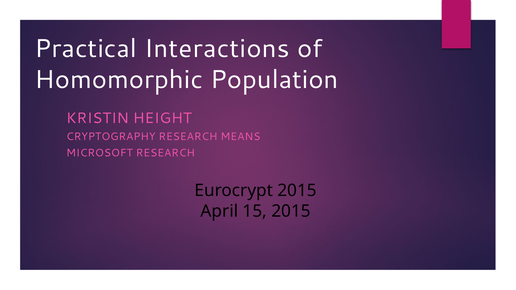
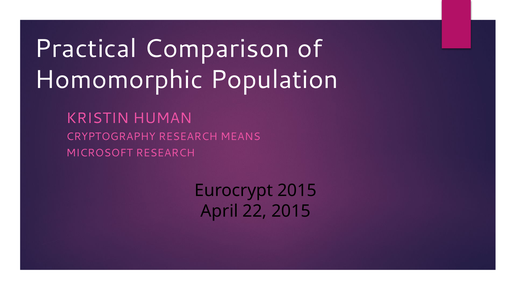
Interactions: Interactions -> Comparison (217, 49)
HEIGHT: HEIGHT -> HUMAN (162, 118)
15: 15 -> 22 (255, 211)
